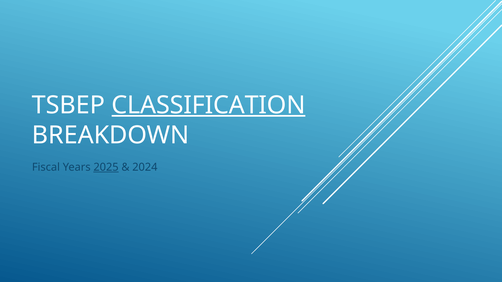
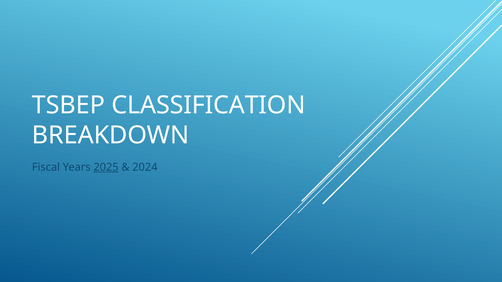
CLASSIFICATION underline: present -> none (209, 105)
